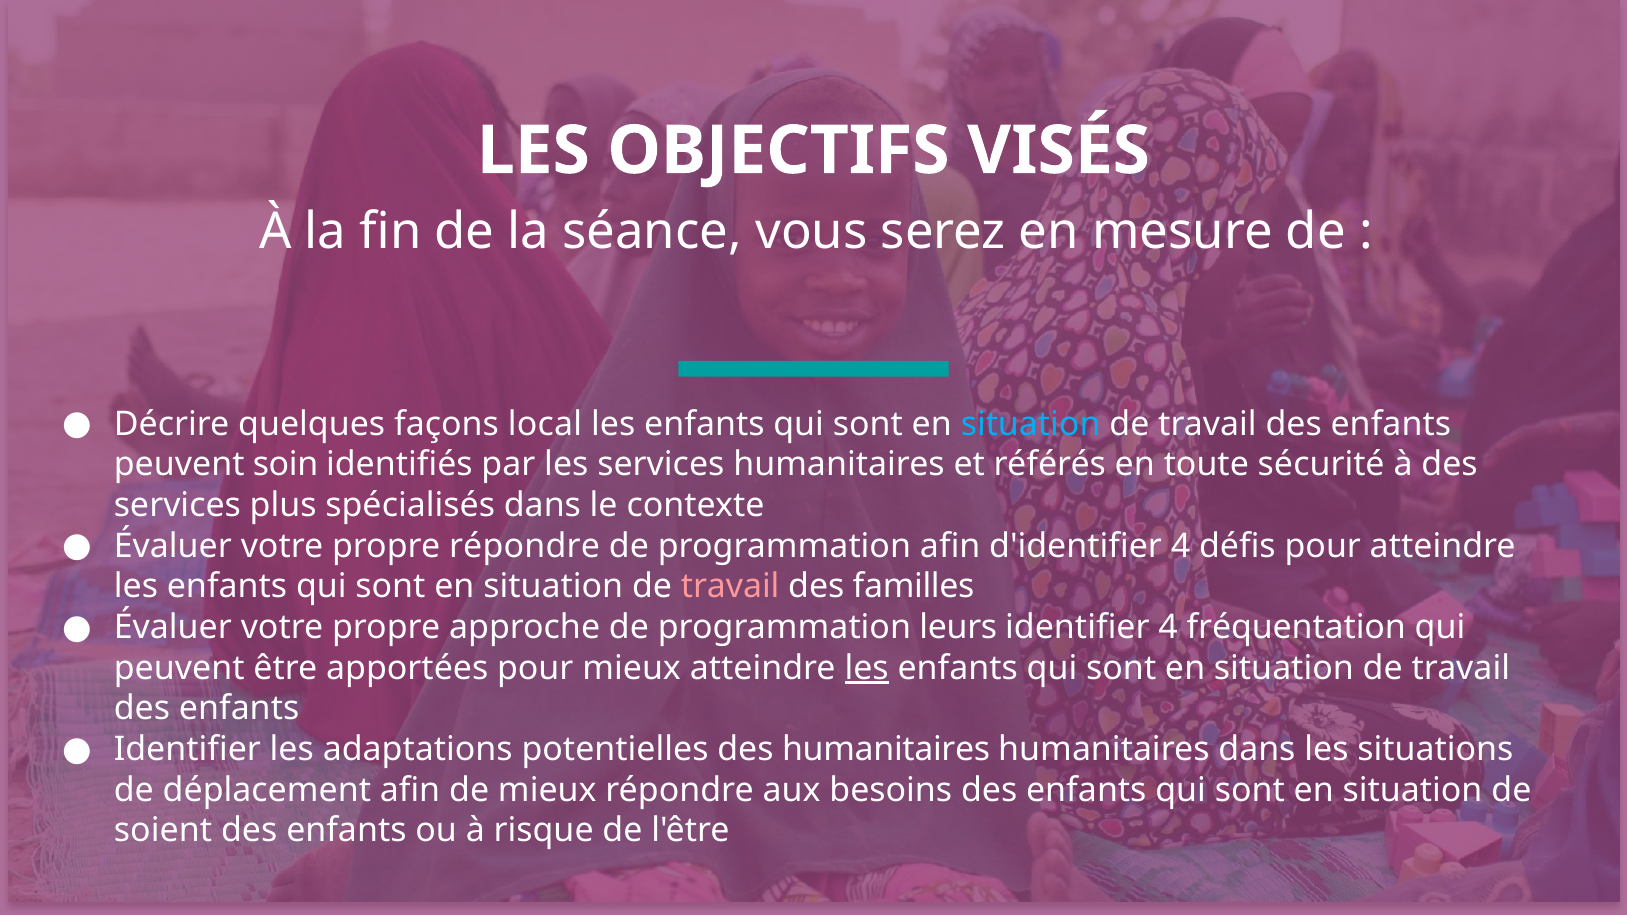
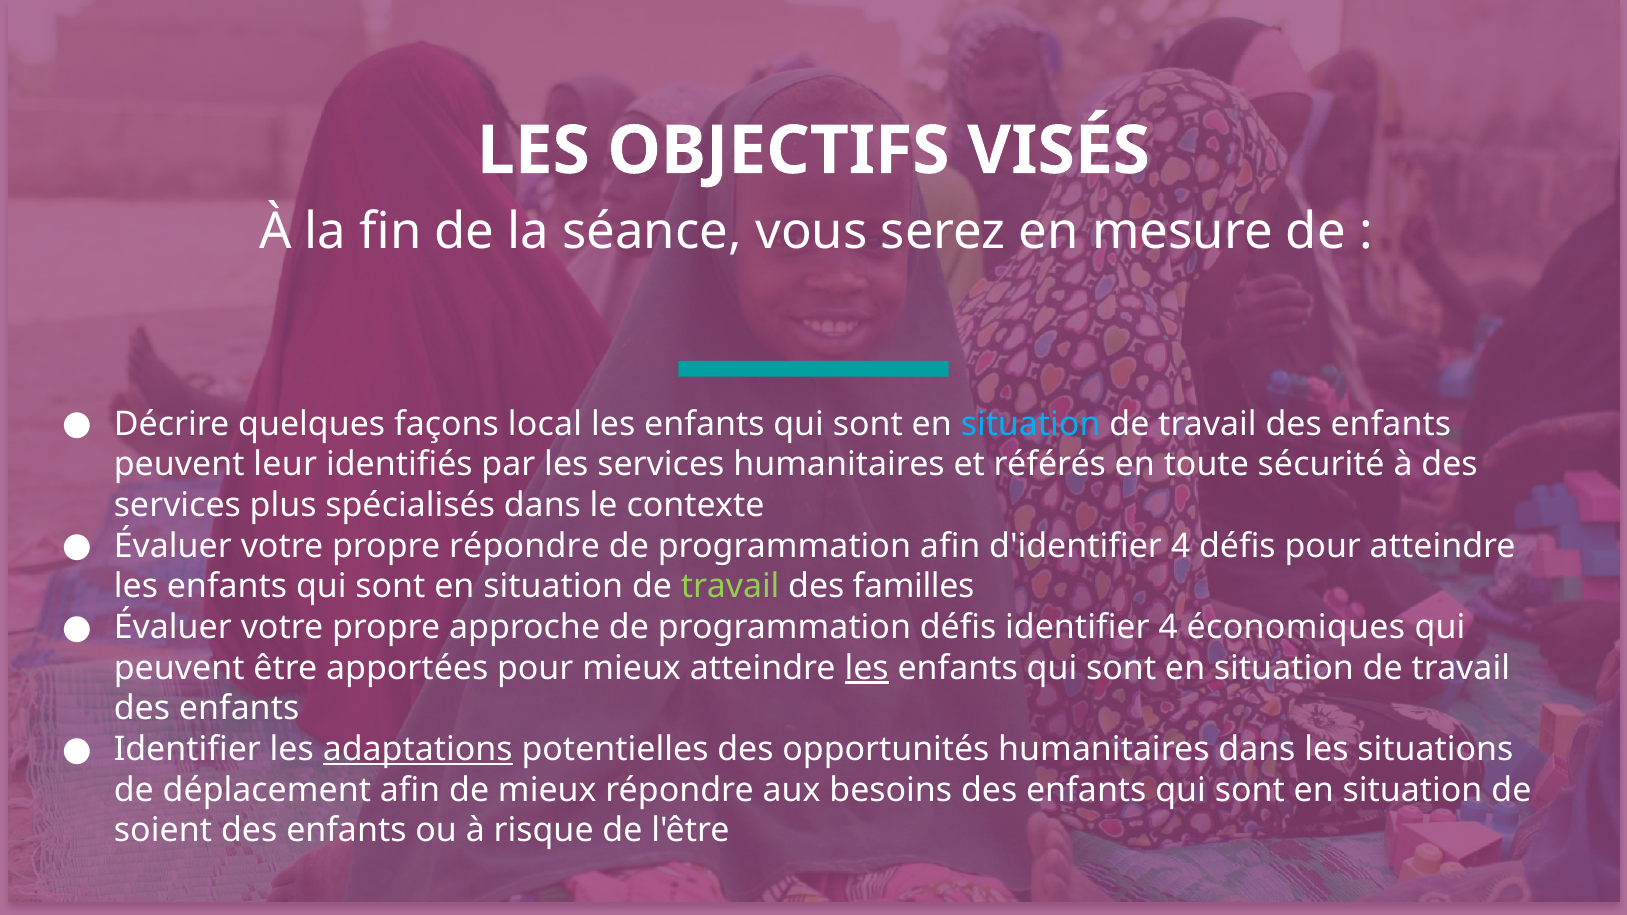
soin: soin -> leur (285, 465)
travail colour: pink -> light green (730, 587)
programmation leurs: leurs -> défis (958, 627)
fréquentation: fréquentation -> économiques (1296, 627)
adaptations underline: none -> present (418, 749)
des humanitaires: humanitaires -> opportunités (886, 749)
